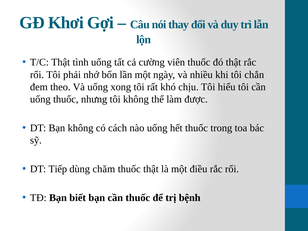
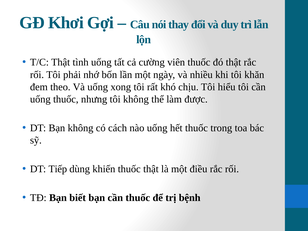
chắn: chắn -> khăn (254, 75)
chăm: chăm -> khiến (104, 169)
